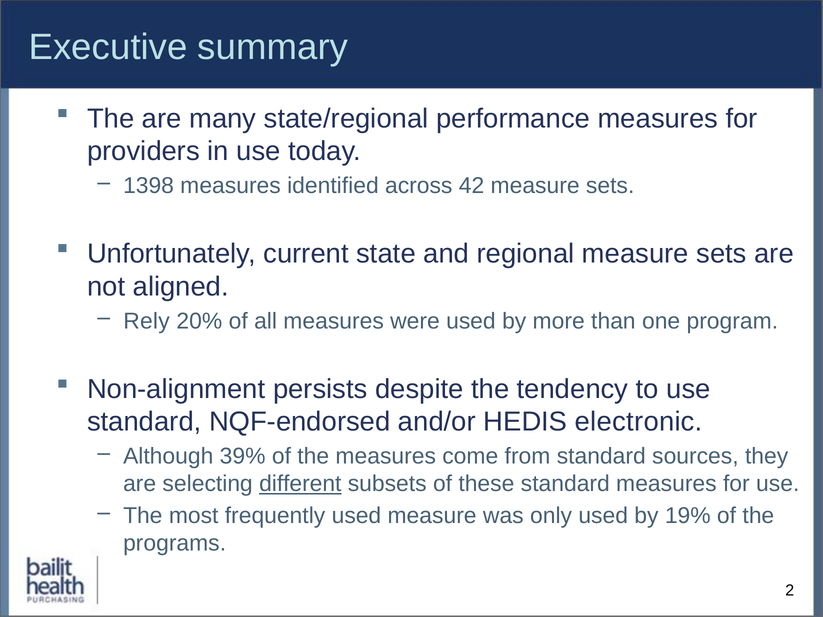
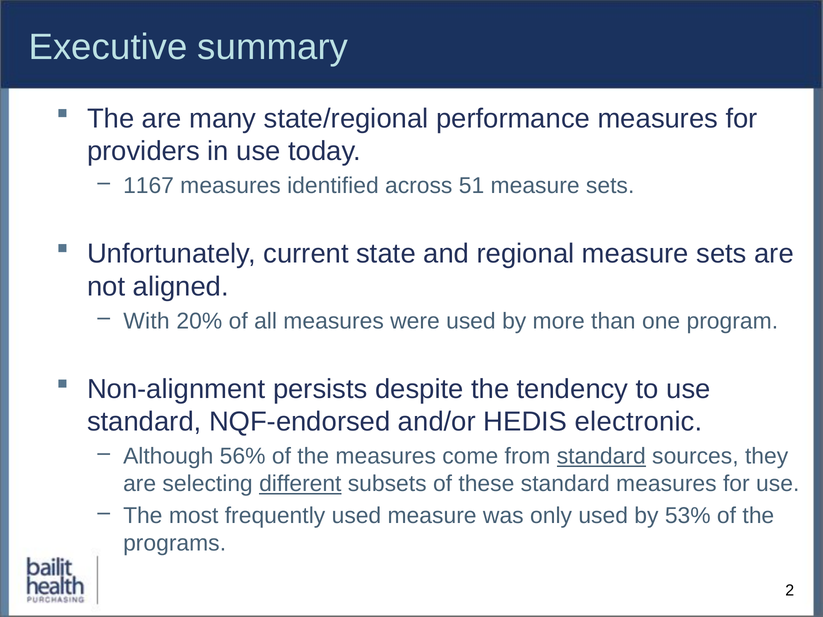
1398: 1398 -> 1167 (149, 186)
42: 42 -> 51 (472, 186)
Rely: Rely -> With (146, 321)
39%: 39% -> 56% (243, 457)
standard underline: none -> present (601, 457)
19%: 19% -> 53% (688, 516)
